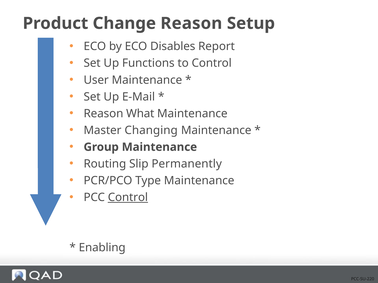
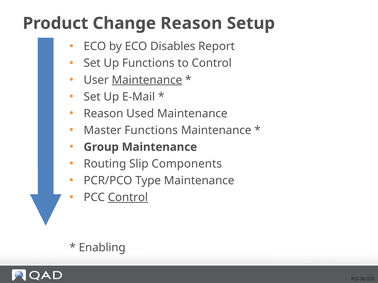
Maintenance underline: none -> present (147, 80)
What: What -> Used (140, 114)
Master Changing: Changing -> Functions (151, 130)
Permanently: Permanently -> Components (187, 164)
